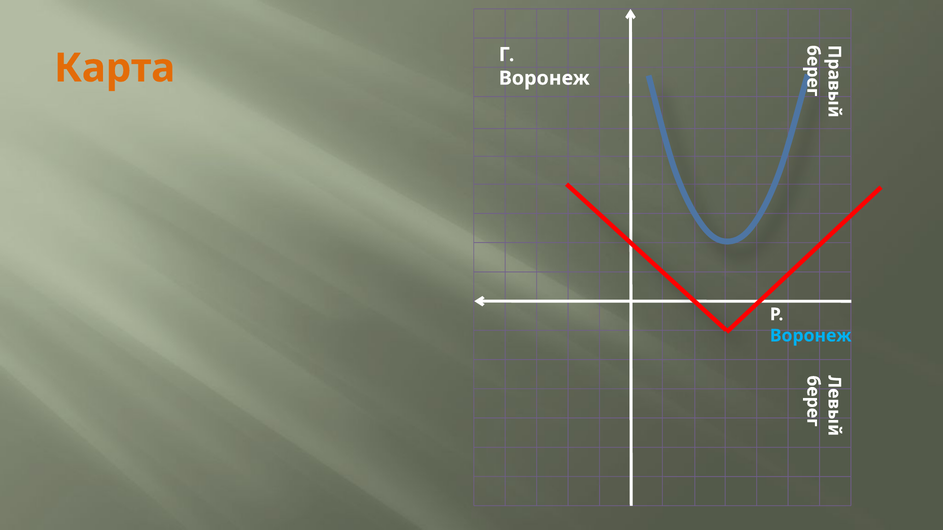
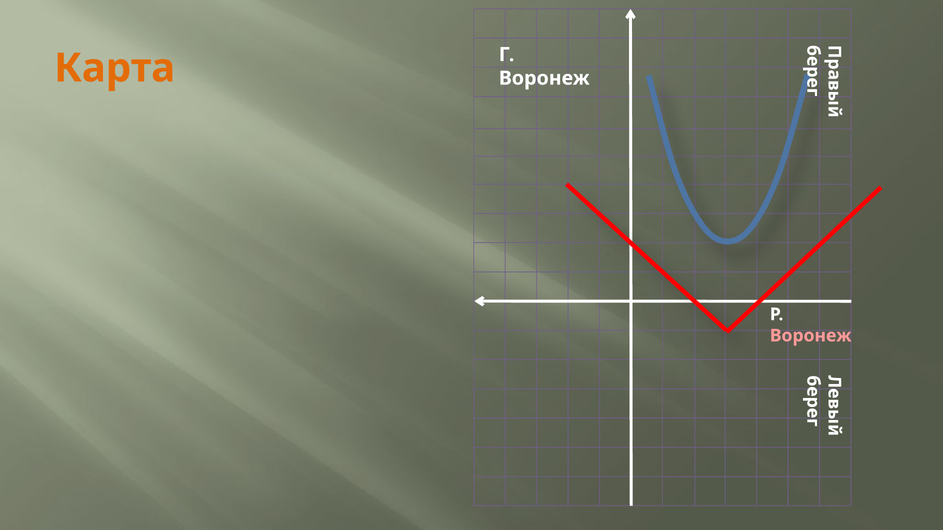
Воронеж colour: light blue -> pink (811, 336)
